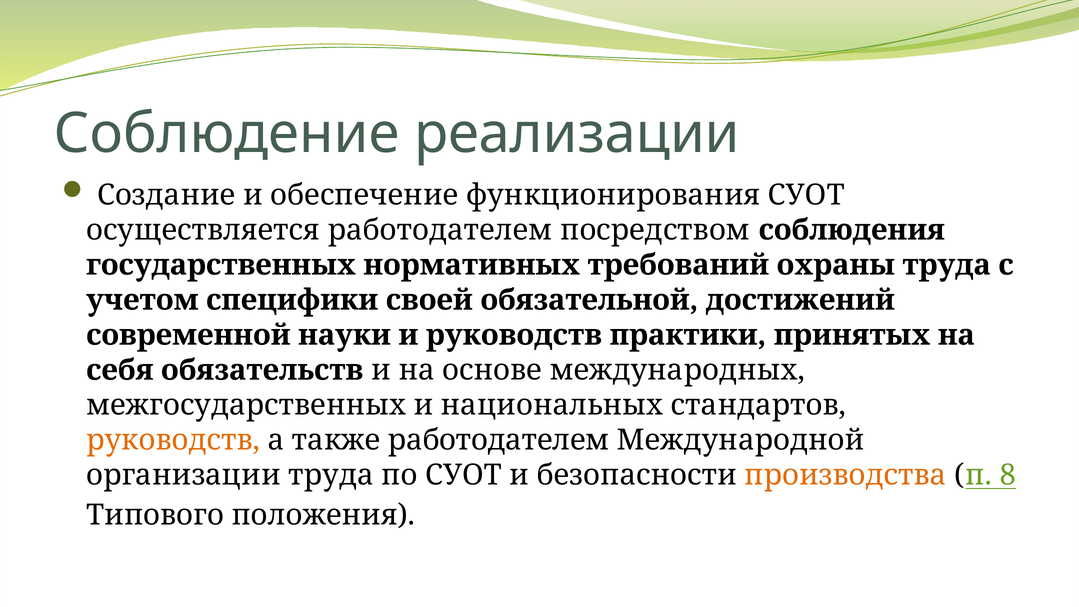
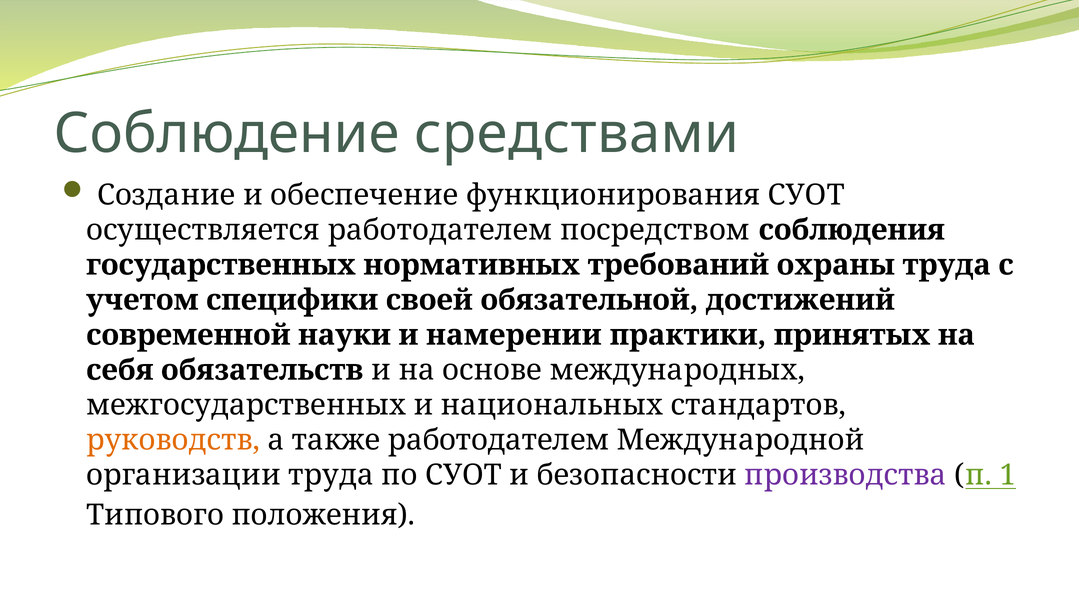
реализации: реализации -> средствами (577, 134)
и руководств: руководств -> намерении (514, 335)
производства colour: orange -> purple (845, 475)
8: 8 -> 1 (1008, 475)
